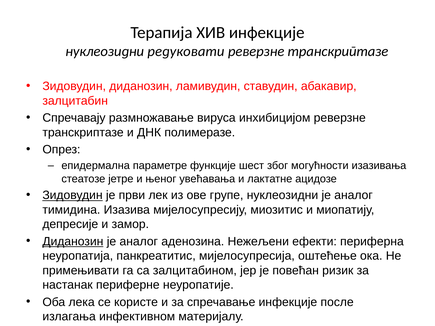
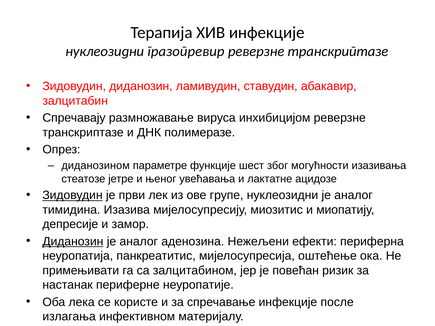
редуковати: редуковати -> гразопревир (186, 51)
епидермална: епидермална -> диданозином (96, 166)
